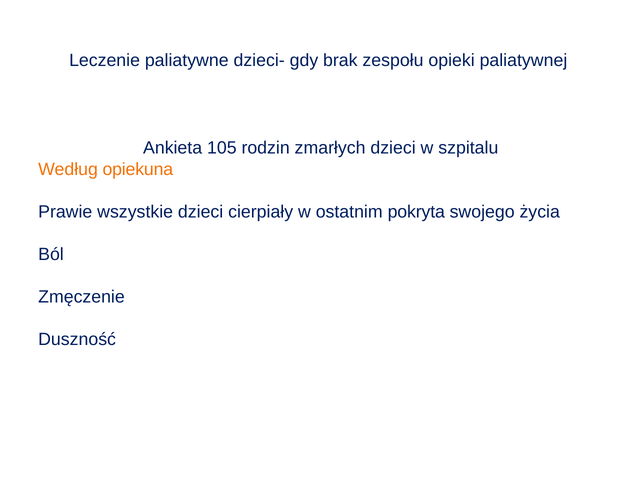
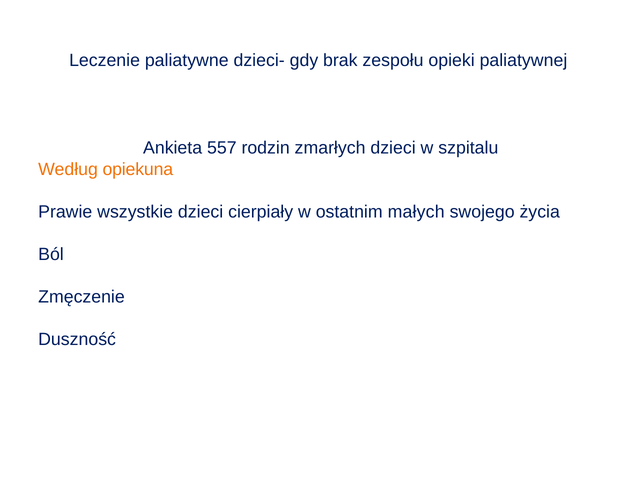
105: 105 -> 557 (222, 148)
pokryta: pokryta -> małych (416, 212)
